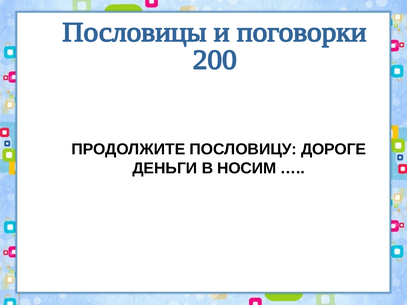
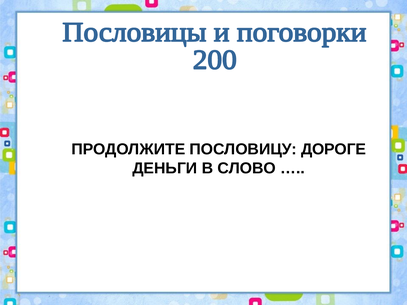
НОСИМ: НОСИМ -> СЛОВО (247, 168)
